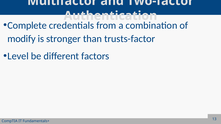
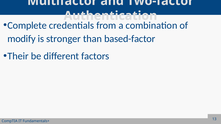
trusts-factor: trusts-factor -> based-factor (130, 39)
Level: Level -> Their (18, 56)
